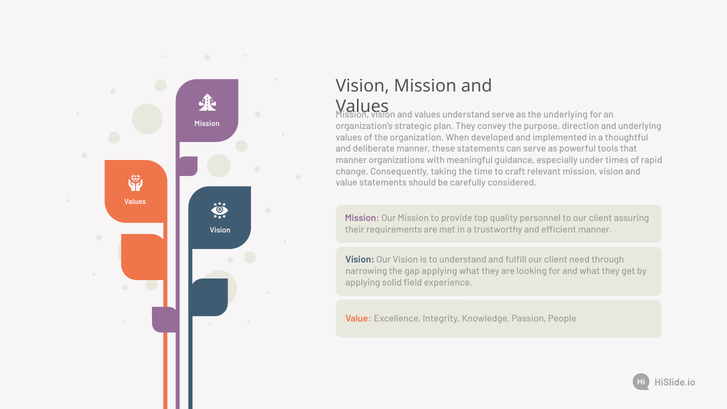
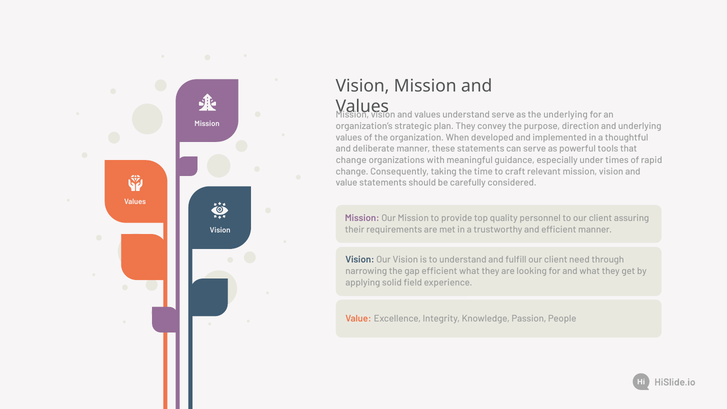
manner: manner -> change (351, 160)
gap applying: applying -> efficient (439, 271)
